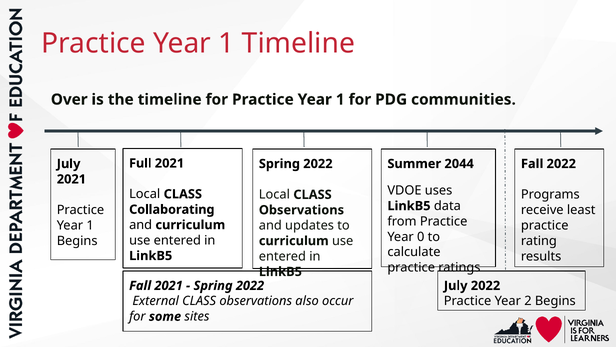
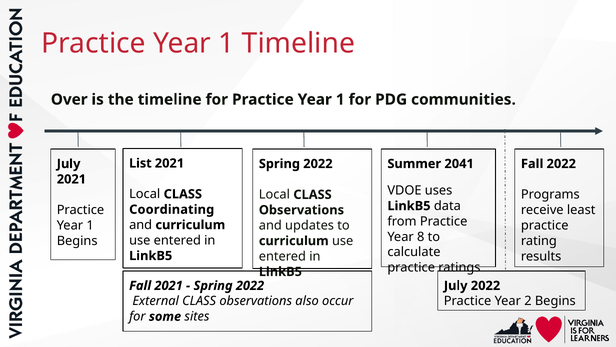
Full: Full -> List (140, 163)
2044: 2044 -> 2041 (459, 164)
Collaborating: Collaborating -> Coordinating (172, 209)
0: 0 -> 8 (421, 236)
